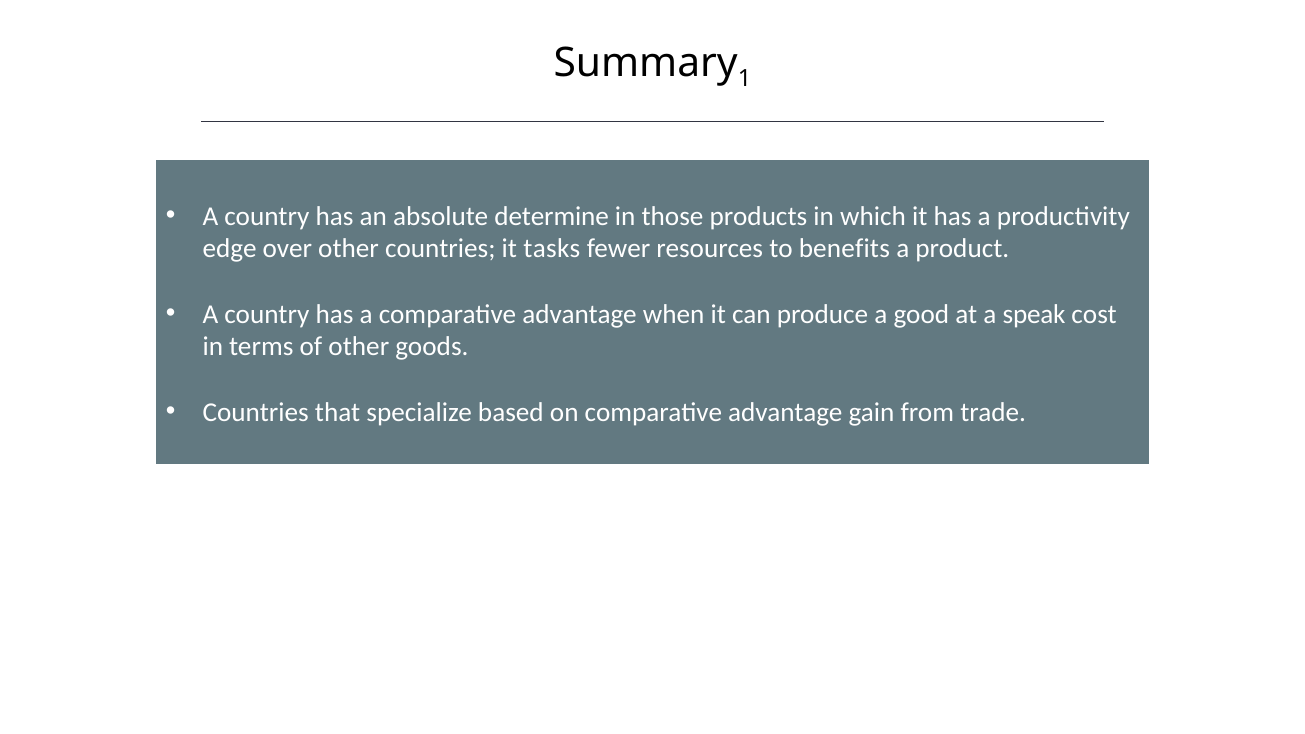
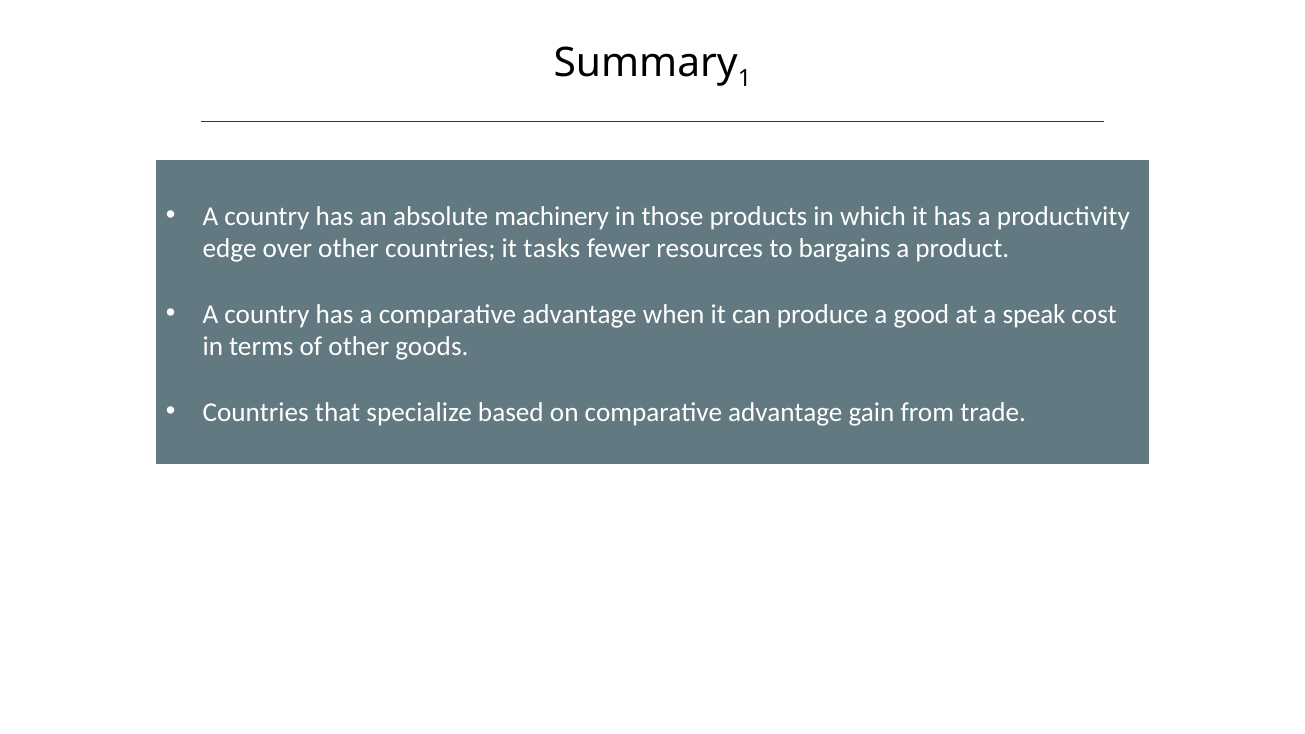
determine: determine -> machinery (552, 216)
benefits: benefits -> bargains (845, 249)
